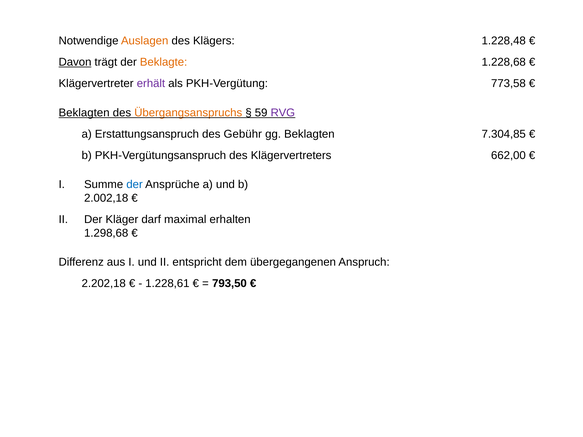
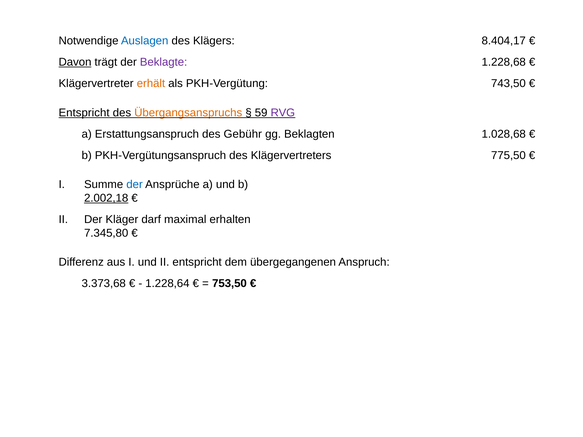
Auslagen colour: orange -> blue (145, 41)
1.228,48: 1.228,48 -> 8.404,17 (504, 41)
Beklagte colour: orange -> purple (164, 62)
erhält colour: purple -> orange (151, 84)
773,58: 773,58 -> 743,50 (508, 84)
Beklagten: Beklagten -> Entspricht (84, 113)
7.304,85: 7.304,85 -> 1.028,68 (504, 134)
662,00: 662,00 -> 775,50 (508, 155)
2.002,18 underline: none -> present (106, 198)
1.298,68: 1.298,68 -> 7.345,80 (106, 233)
2.202,18: 2.202,18 -> 3.373,68 (104, 284)
1.228,61: 1.228,61 -> 1.228,64 (167, 284)
793,50: 793,50 -> 753,50 (229, 284)
